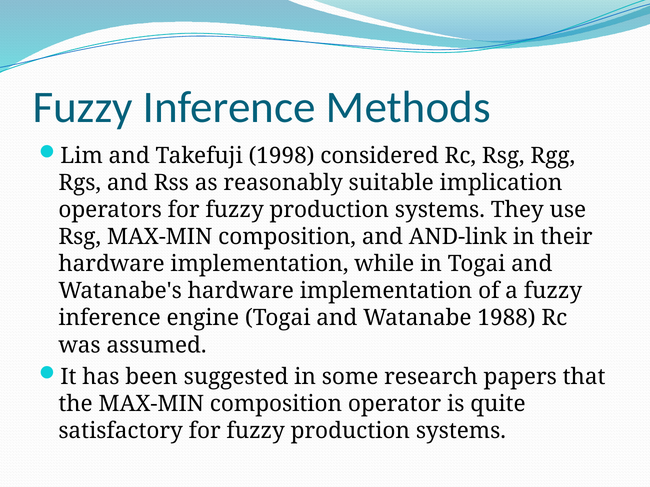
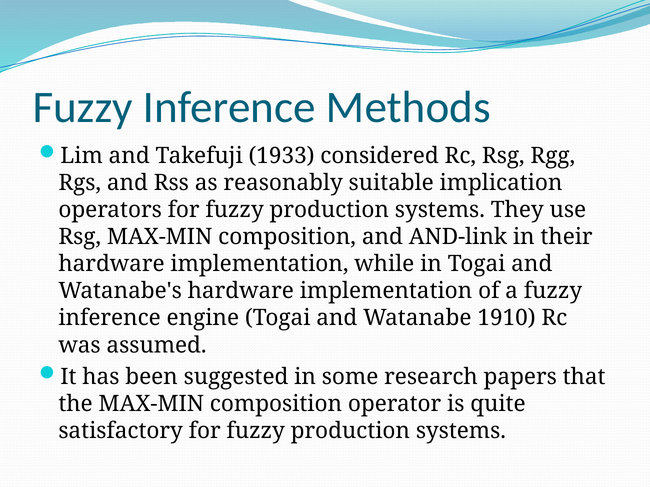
1998: 1998 -> 1933 (282, 156)
1988: 1988 -> 1910 (507, 318)
